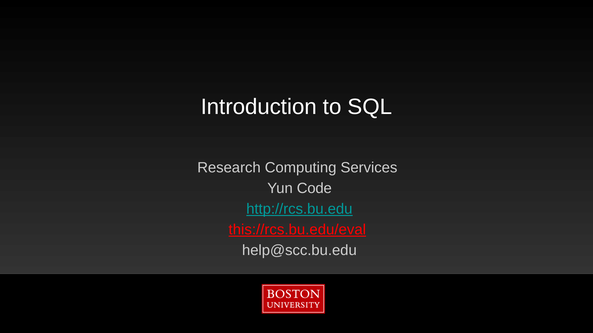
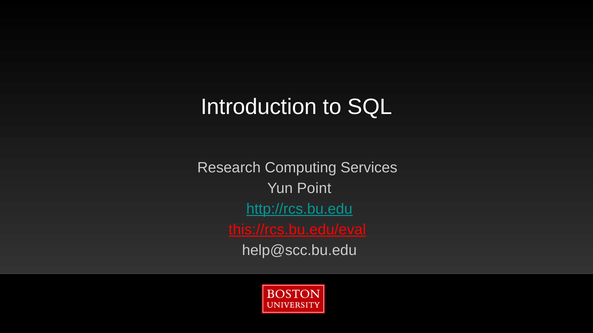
Code: Code -> Point (314, 189)
